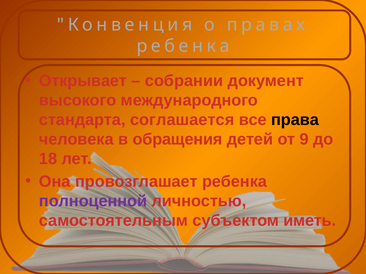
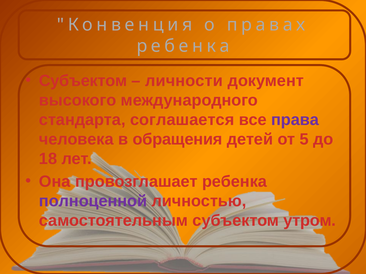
Открывает: Открывает -> Субъектом (83, 81)
собрании: собрании -> личности (184, 81)
права colour: black -> purple (295, 120)
9: 9 -> 5 (304, 139)
иметь: иметь -> утром (310, 221)
